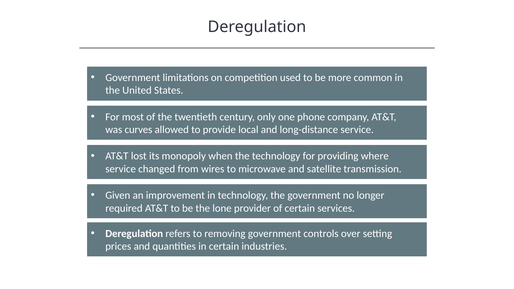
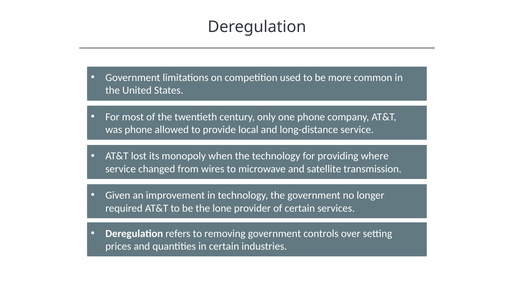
was curves: curves -> phone (138, 130)
